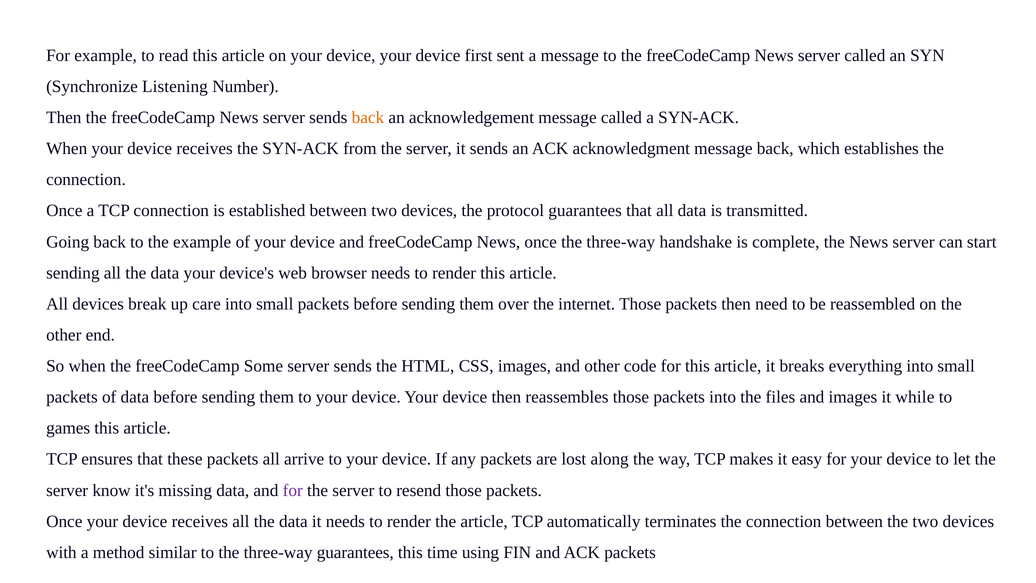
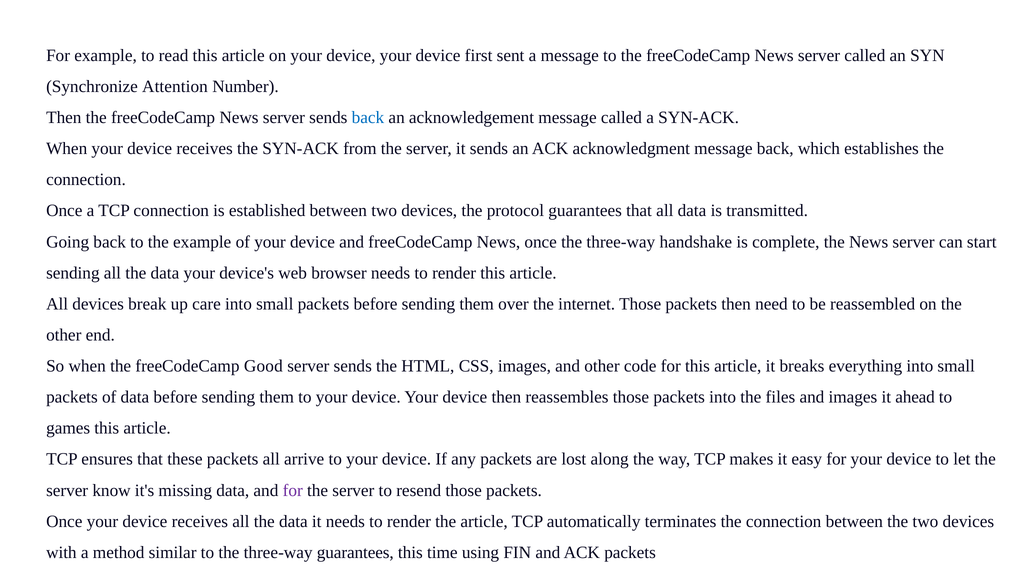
Listening: Listening -> Attention (175, 87)
back colour: orange -> blue (368, 118)
Some: Some -> Good (263, 366)
while: while -> ahead (915, 397)
